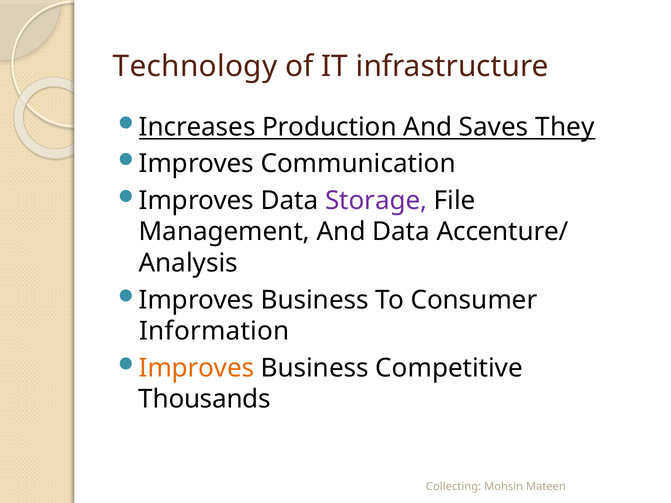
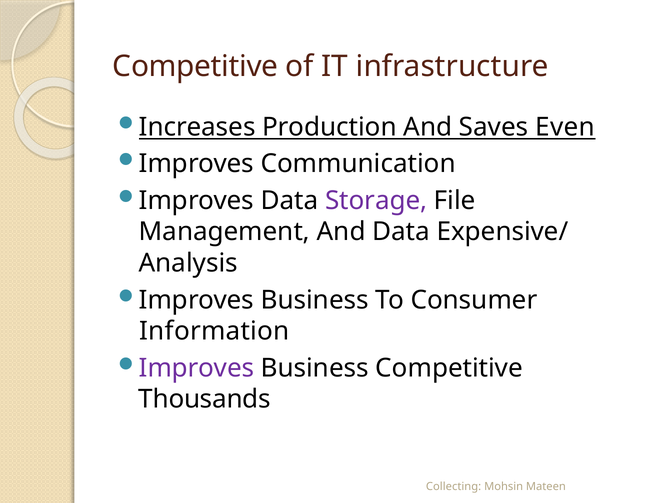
Technology: Technology -> Competitive (195, 66)
They: They -> Even (565, 127)
Accenture/: Accenture/ -> Expensive/ (502, 232)
Improves colour: orange -> purple (197, 368)
